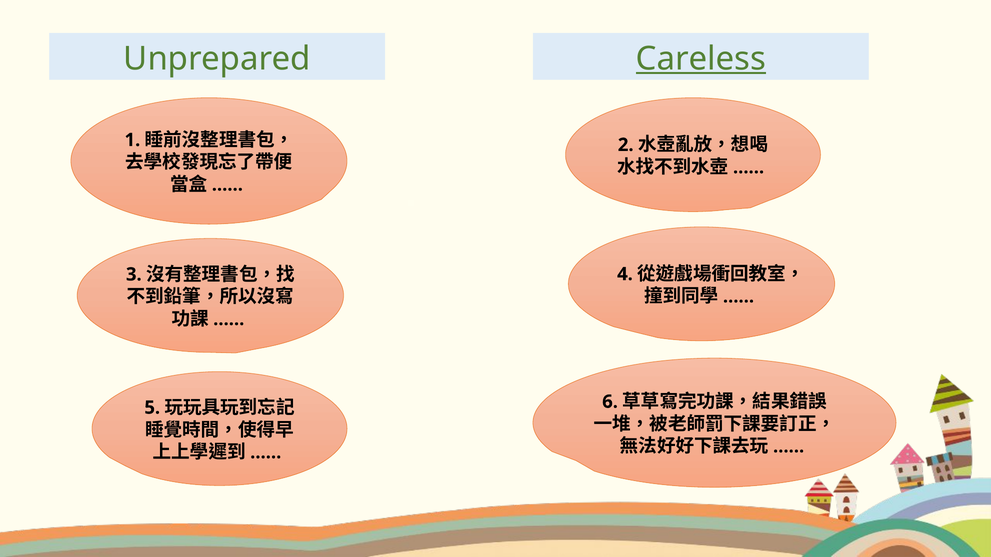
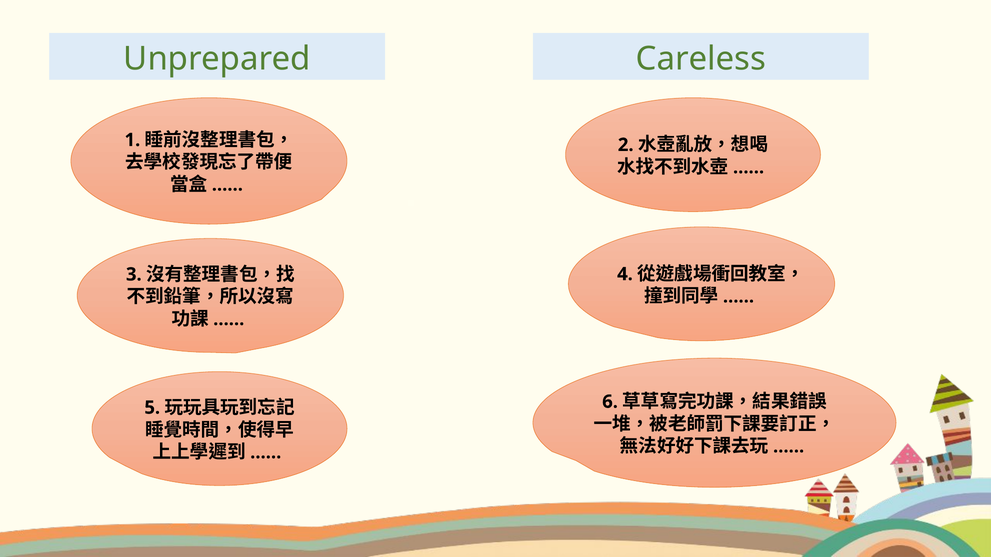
Careless underline: present -> none (701, 59)
